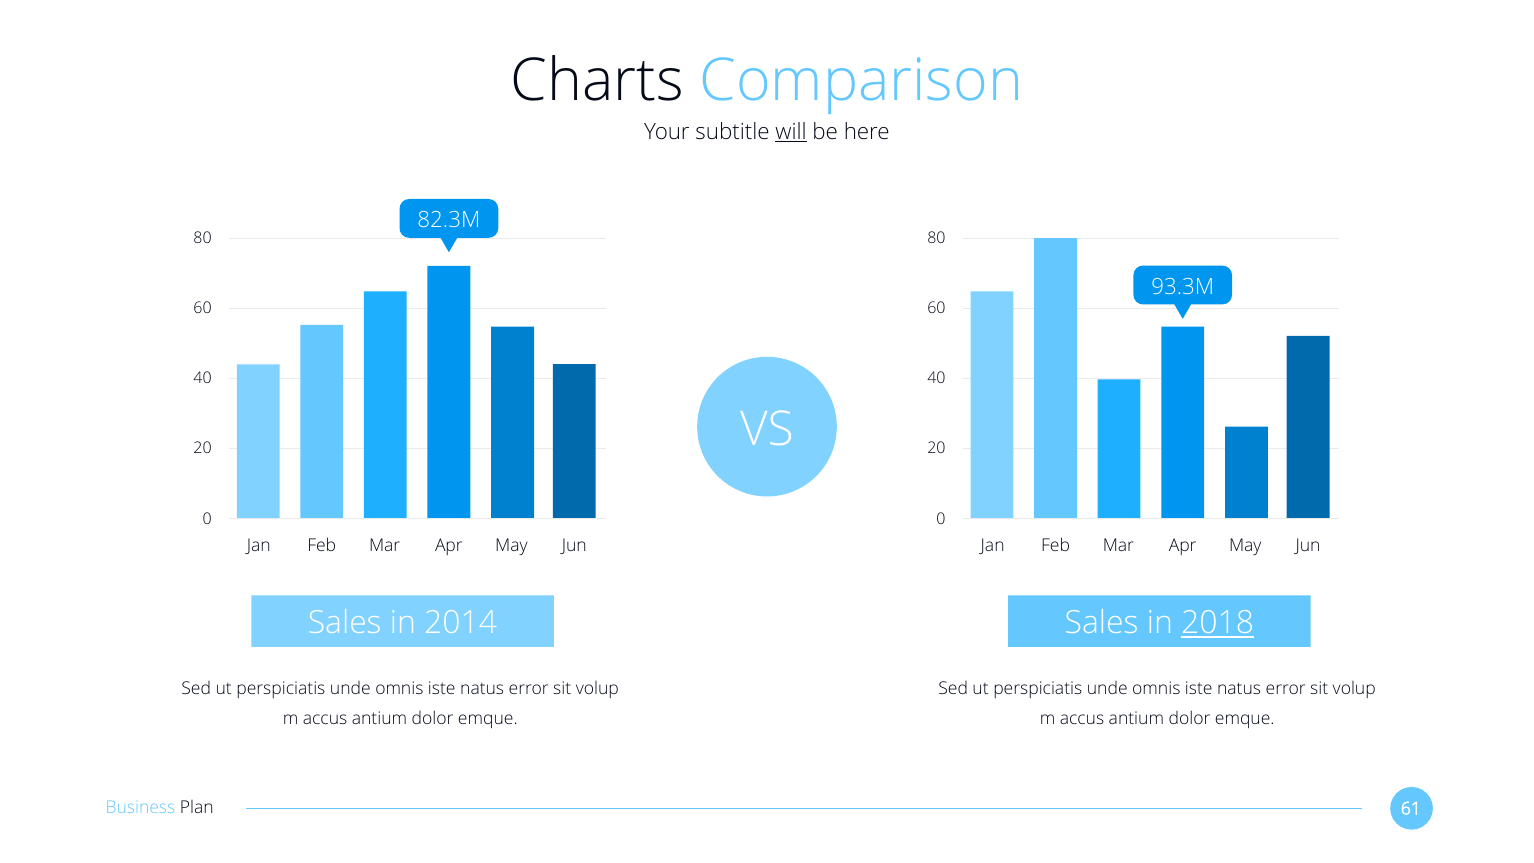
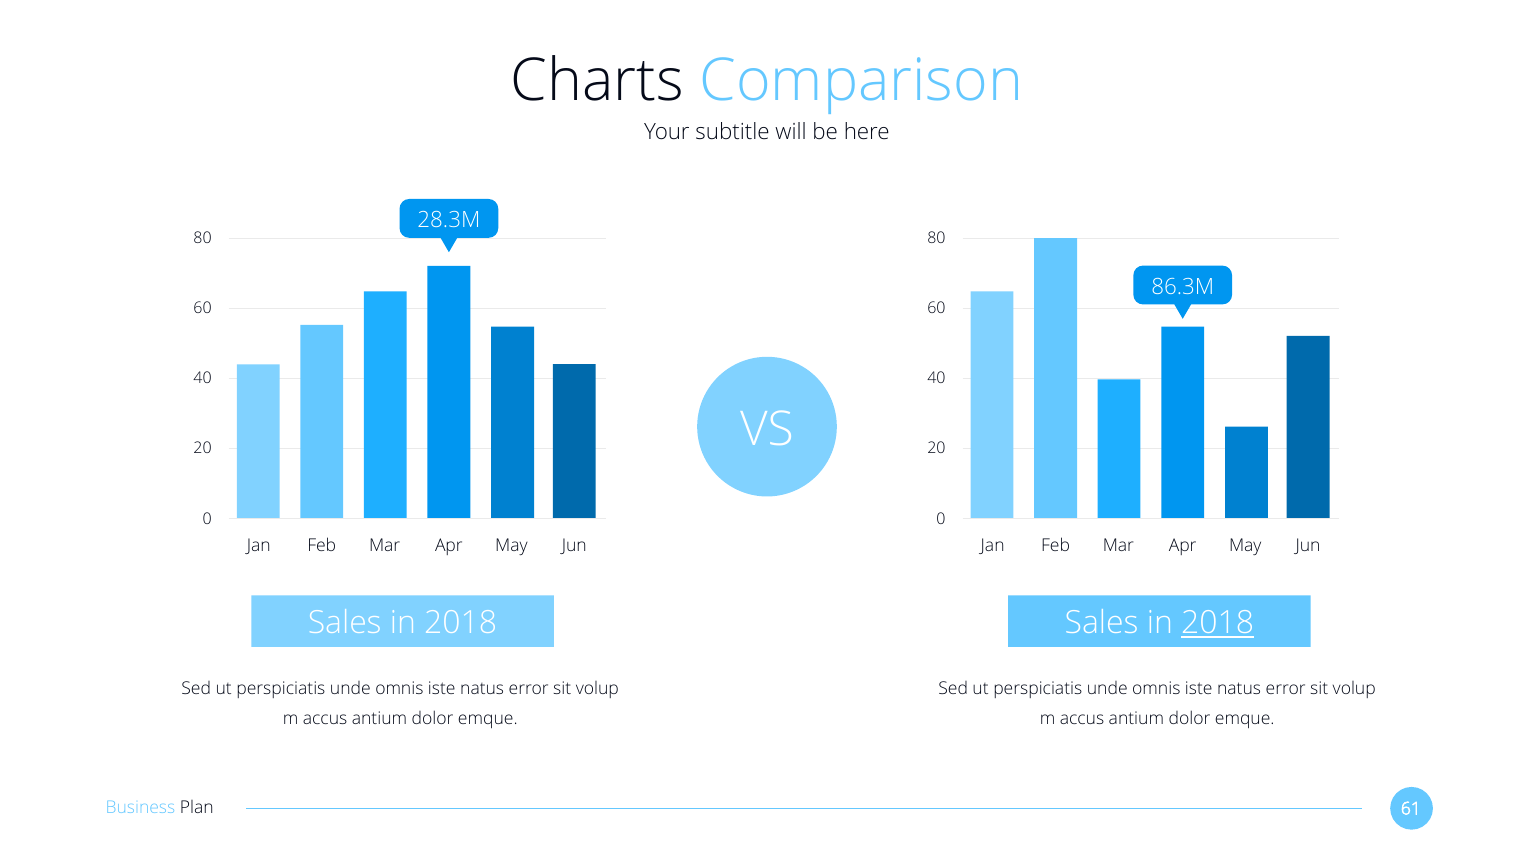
will underline: present -> none (791, 132)
82.3M: 82.3M -> 28.3M (449, 220)
93.3M: 93.3M -> 86.3M (1183, 287)
2014: 2014 -> 2018 (461, 623)
